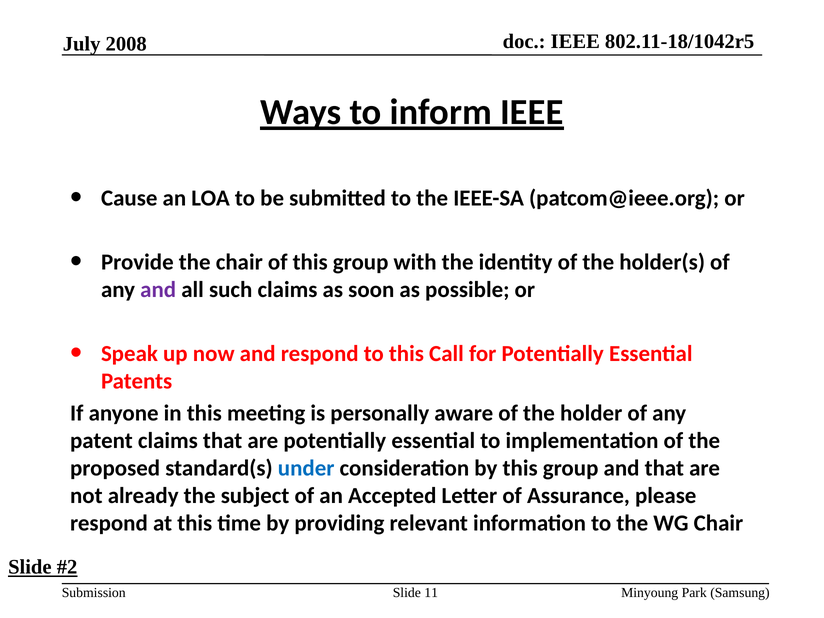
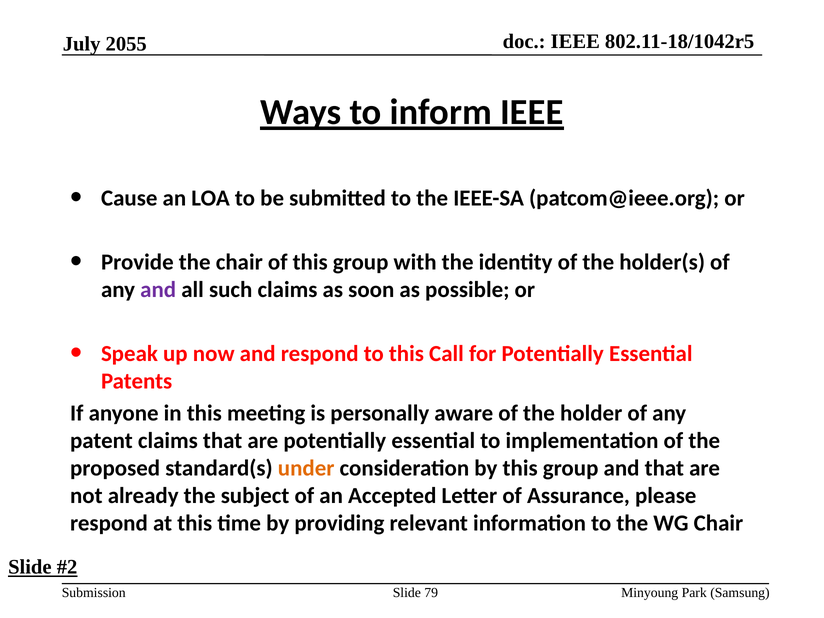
2008: 2008 -> 2055 (126, 44)
under colour: blue -> orange (306, 468)
11: 11 -> 79 (431, 593)
